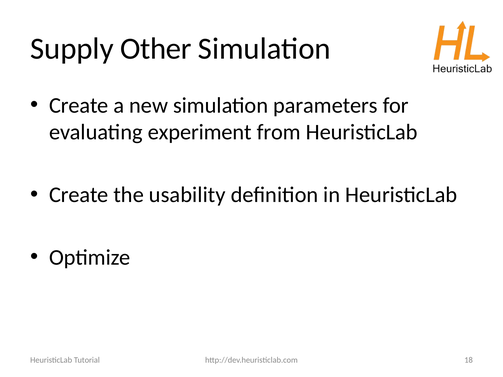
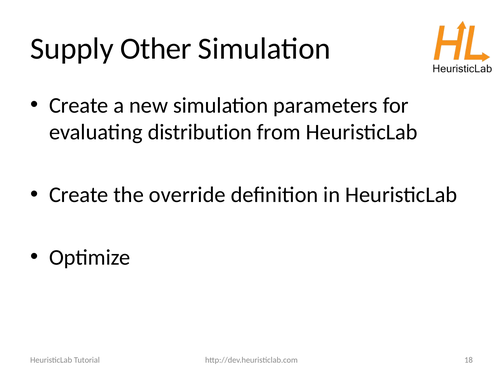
experiment: experiment -> distribution (200, 132)
usability: usability -> override (187, 195)
